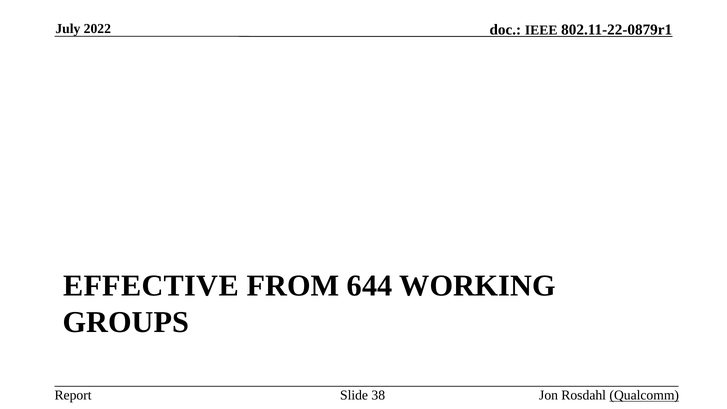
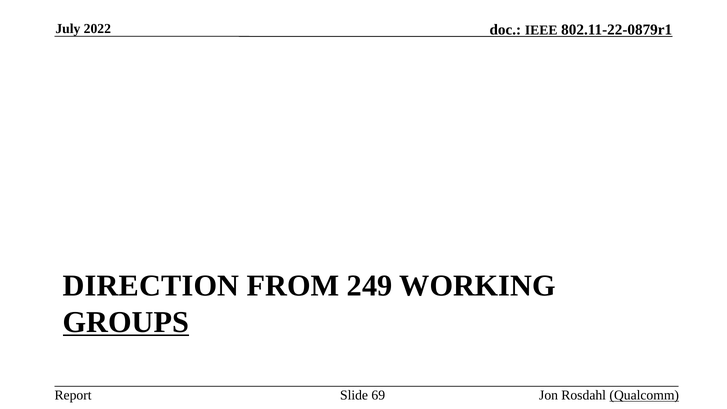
EFFECTIVE: EFFECTIVE -> DIRECTION (151, 286)
644: 644 -> 249 (370, 286)
GROUPS underline: none -> present (126, 322)
38: 38 -> 69 (378, 395)
